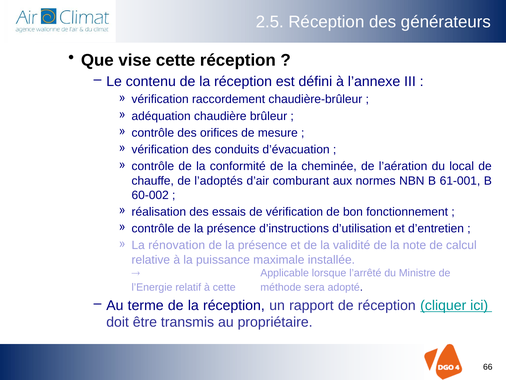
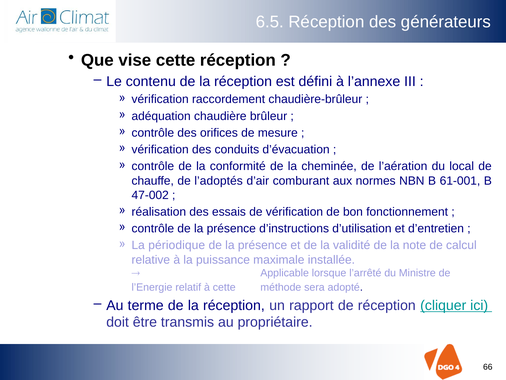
2.5: 2.5 -> 6.5 (270, 22)
60-002: 60-002 -> 47-002 (150, 195)
rénovation: rénovation -> périodique (177, 245)
